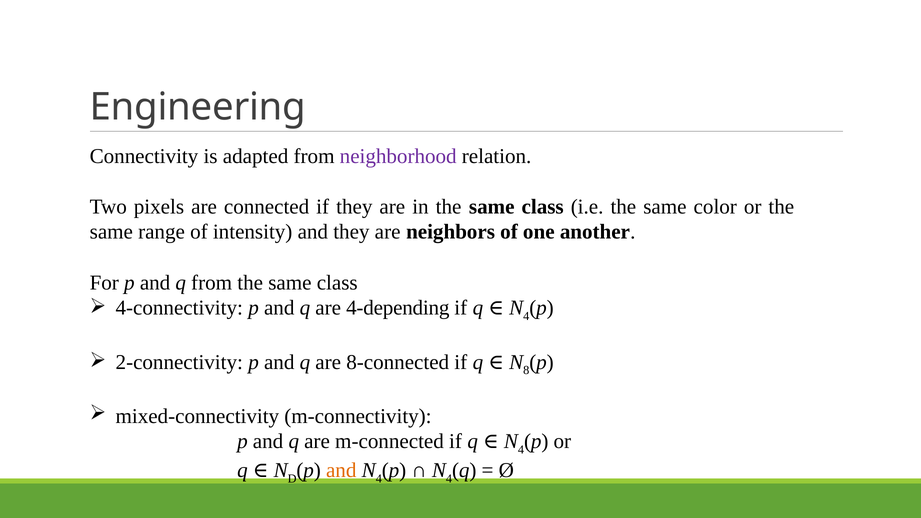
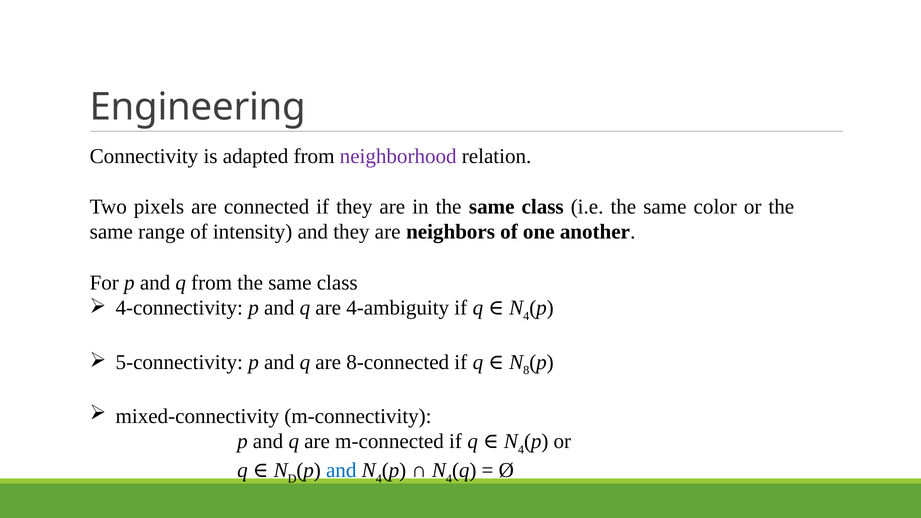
4-depending: 4-depending -> 4-ambiguity (398, 308)
2-connectivity: 2-connectivity -> 5-connectivity (179, 362)
and colour: orange -> blue (341, 470)
